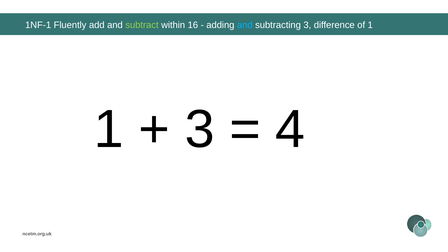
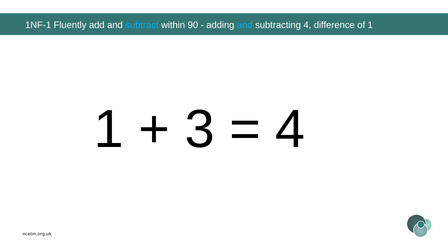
subtract colour: light green -> light blue (142, 25)
16: 16 -> 90 (193, 25)
subtracting 3: 3 -> 4 (307, 25)
